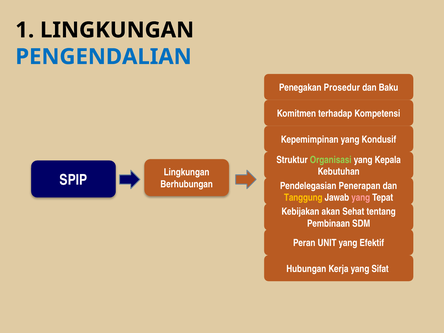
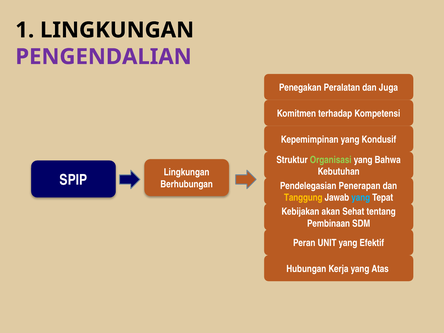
PENGENDALIAN colour: blue -> purple (104, 57)
Prosedur: Prosedur -> Peralatan (342, 88)
Baku: Baku -> Juga (388, 88)
Kepala: Kepala -> Bahwa (388, 160)
yang colour: pink -> light blue (361, 198)
Sifat: Sifat -> Atas (380, 269)
